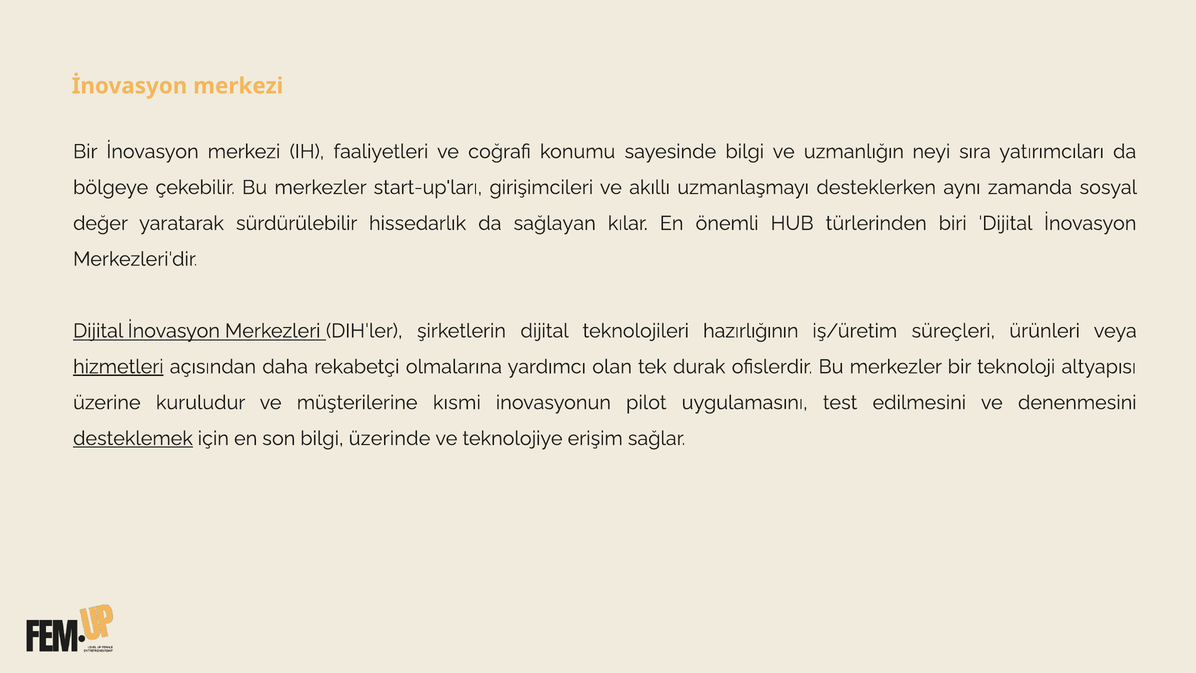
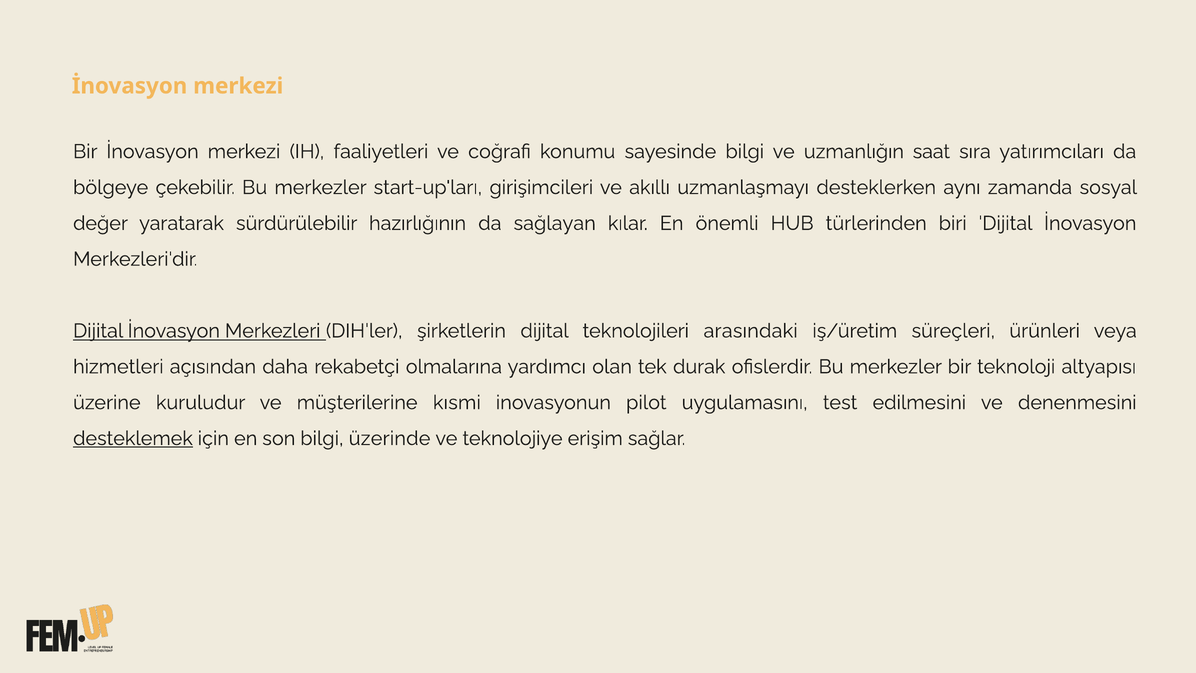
neyi: neyi -> saat (931, 152)
hissedarlık: hissedarlık -> hazırlığının (418, 223)
hazırlığının: hazırlığının -> arasındaki (751, 331)
hizmetleri underline: present -> none (118, 367)
